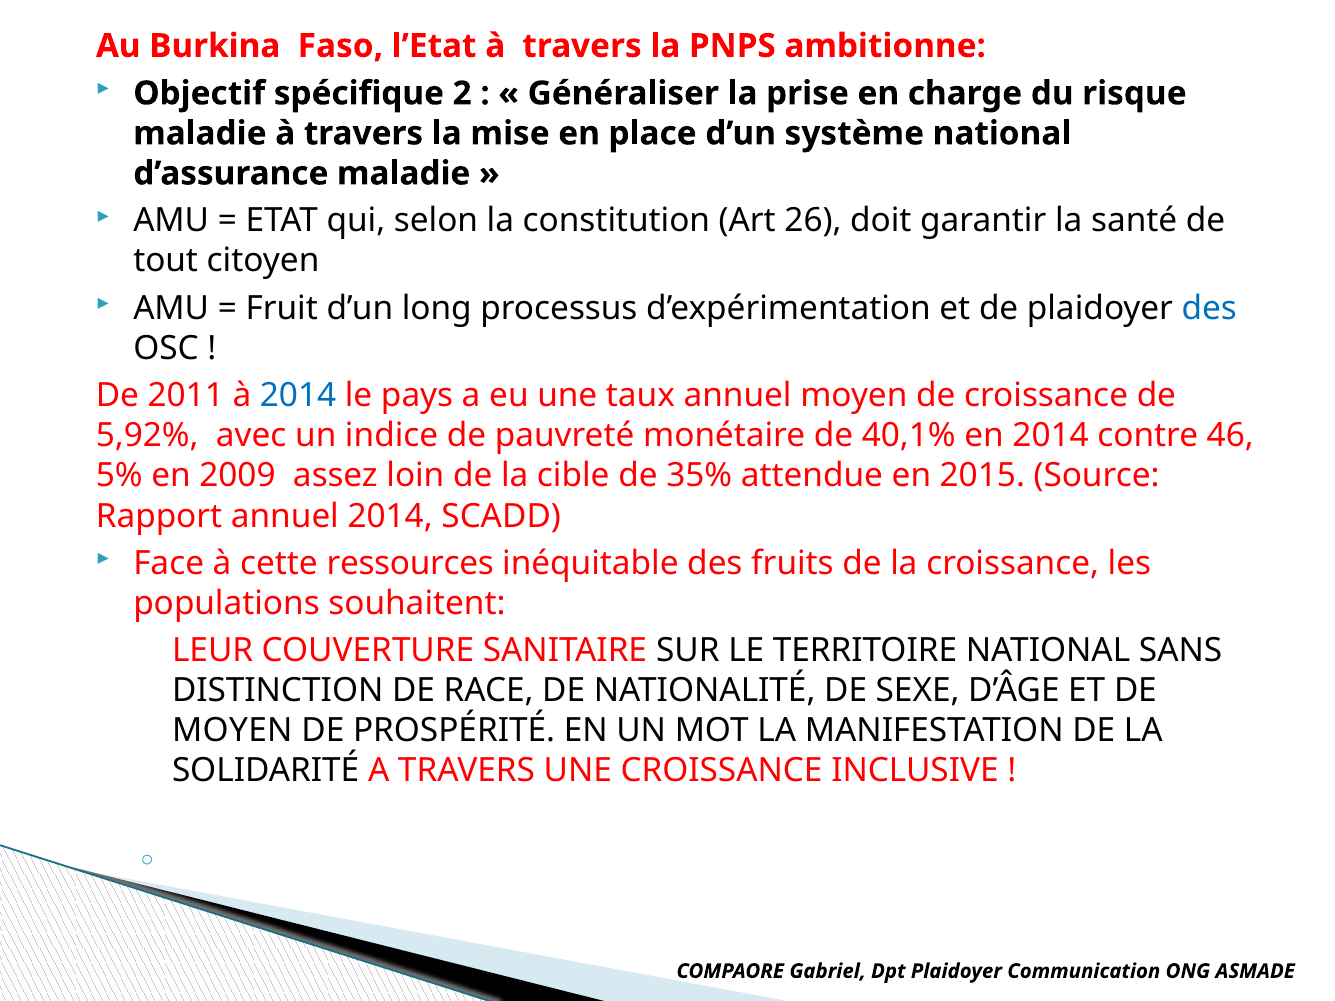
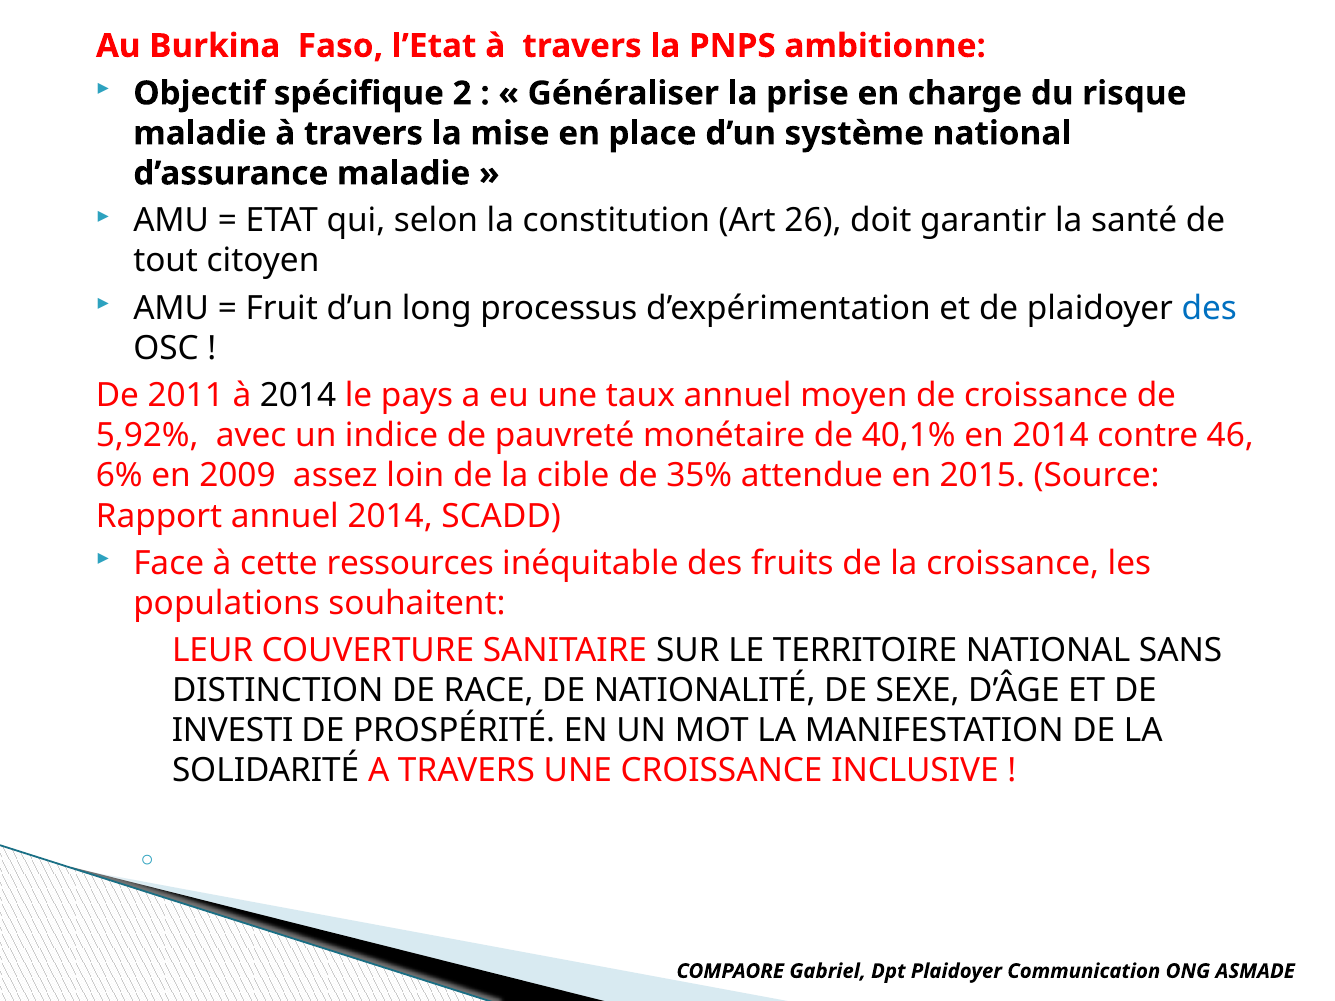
2014 colour: blue -> black (298, 396)
5%: 5% -> 6% (119, 476)
MOYEN: MOYEN -> INVESTI (233, 730)
